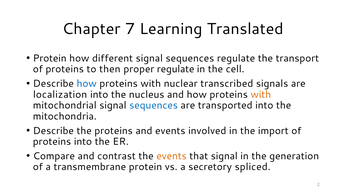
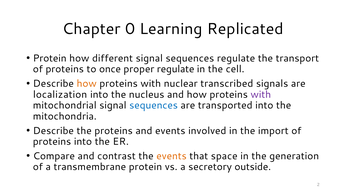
7: 7 -> 0 (130, 29)
Translated: Translated -> Replicated (245, 29)
then: then -> once (110, 69)
how colour: blue -> orange (87, 84)
with colour: orange -> purple (261, 95)
that signal: signal -> space (224, 157)
spliced: spliced -> outside (253, 167)
